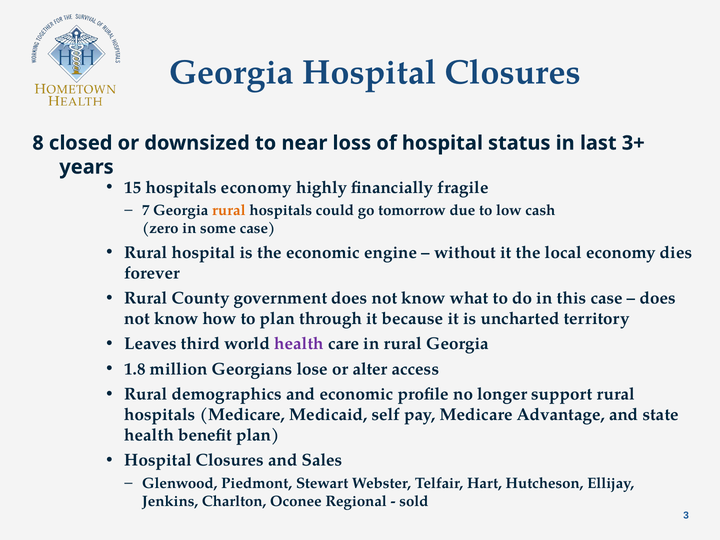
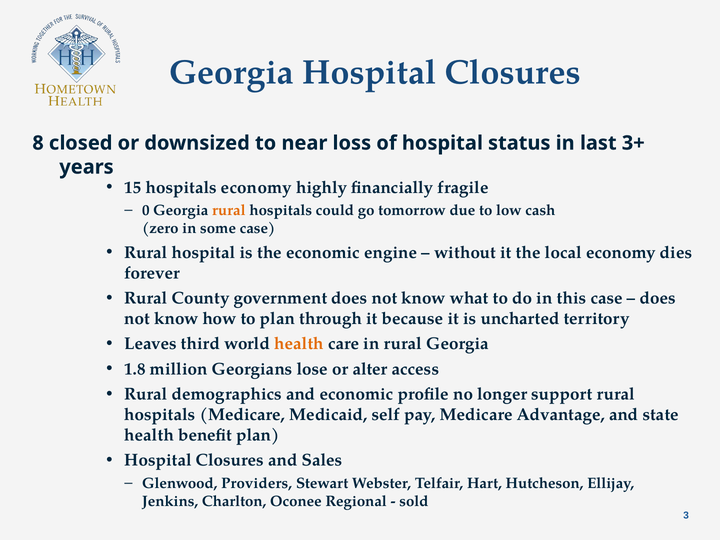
7: 7 -> 0 (146, 211)
health colour: purple -> orange (299, 344)
Piedmont: Piedmont -> Providers (257, 483)
